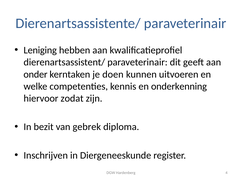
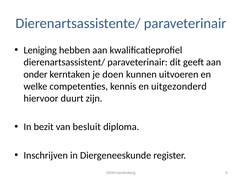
onderkenning: onderkenning -> uitgezonderd (179, 87)
zodat: zodat -> duurt (72, 99)
gebrek: gebrek -> besluit (87, 127)
